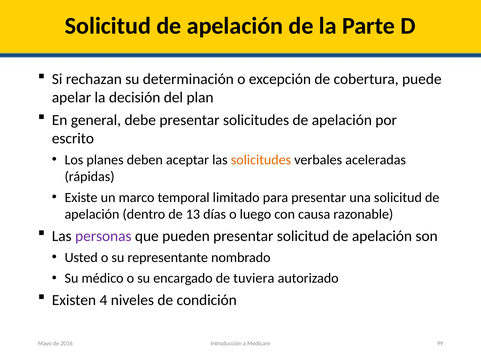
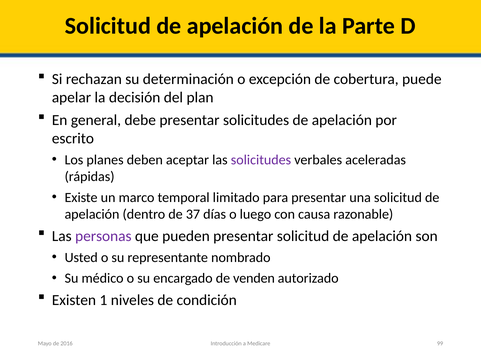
solicitudes colour: orange -> purple (261, 160)
13: 13 -> 37 (193, 215)
tuviera: tuviera -> venden (254, 279)
4: 4 -> 1 (103, 301)
